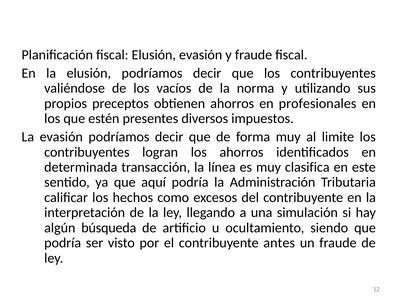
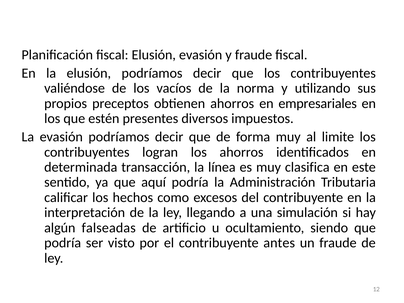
profesionales: profesionales -> empresariales (318, 103)
búsqueda: búsqueda -> falseadas (109, 228)
